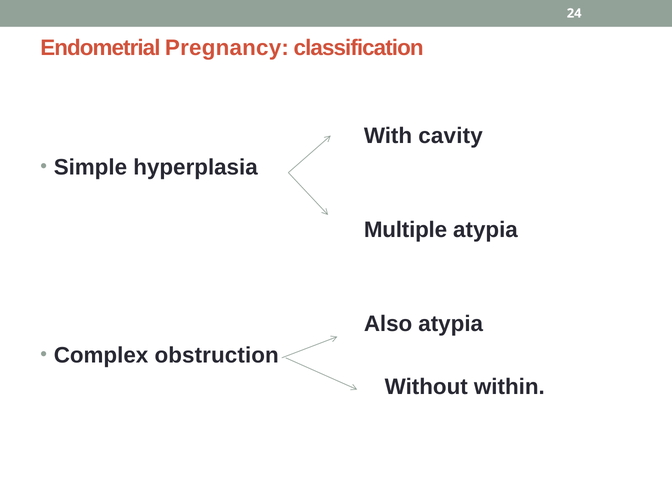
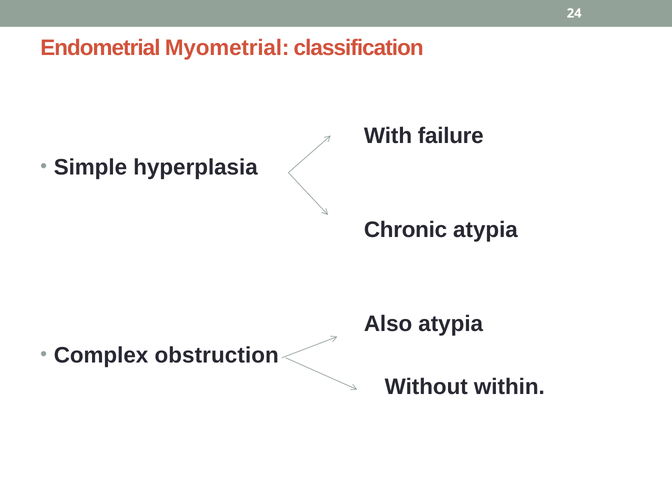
Pregnancy: Pregnancy -> Myometrial (227, 48)
cavity: cavity -> failure (451, 136)
Multiple: Multiple -> Chronic (406, 230)
